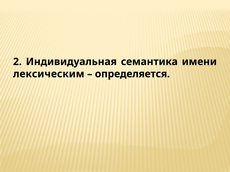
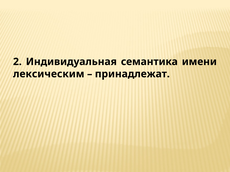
определяется: определяется -> принадлежат (132, 74)
